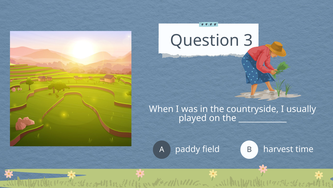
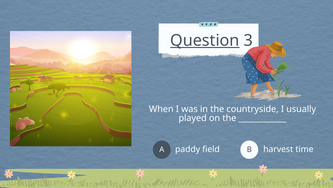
Question underline: none -> present (205, 40)
